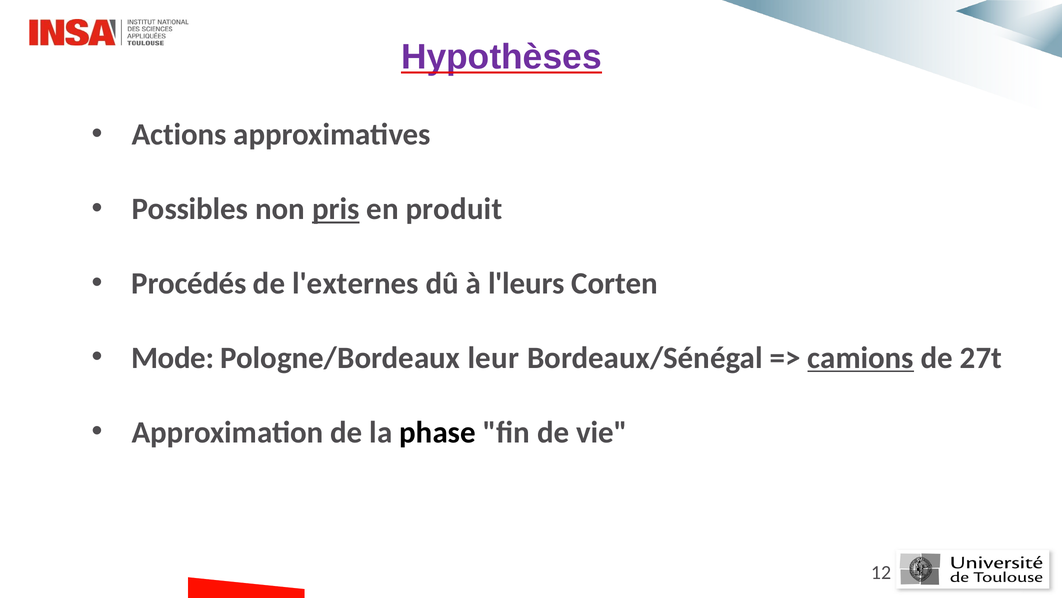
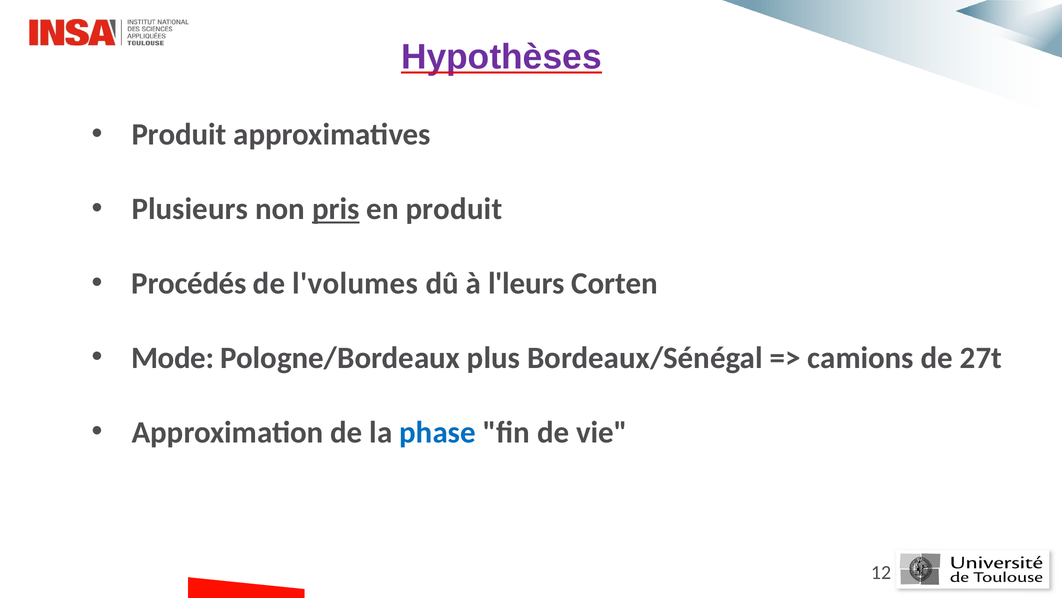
Actions: Actions -> Produit (179, 134)
Possibles: Possibles -> Plusieurs (190, 209)
l'externes: l'externes -> l'volumes (355, 283)
leur: leur -> plus (494, 358)
camions underline: present -> none (861, 358)
phase colour: black -> blue (438, 432)
